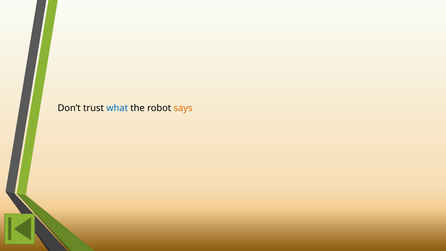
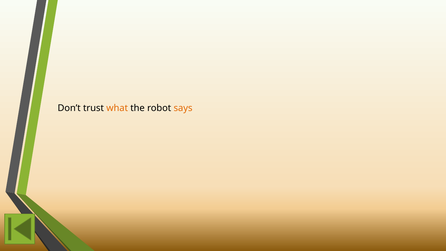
what colour: blue -> orange (117, 108)
